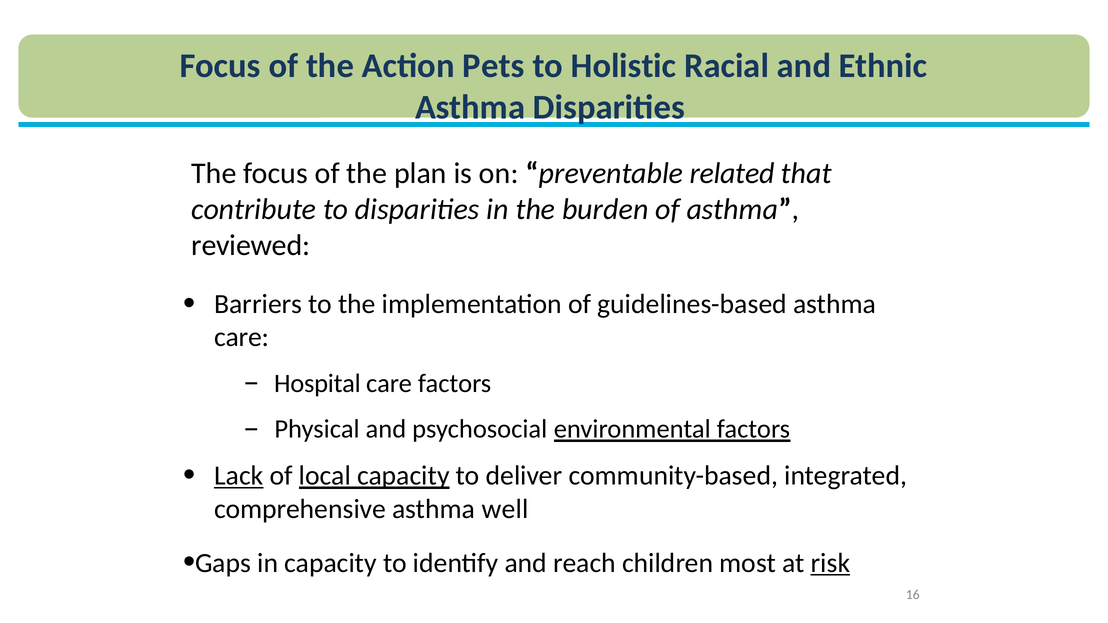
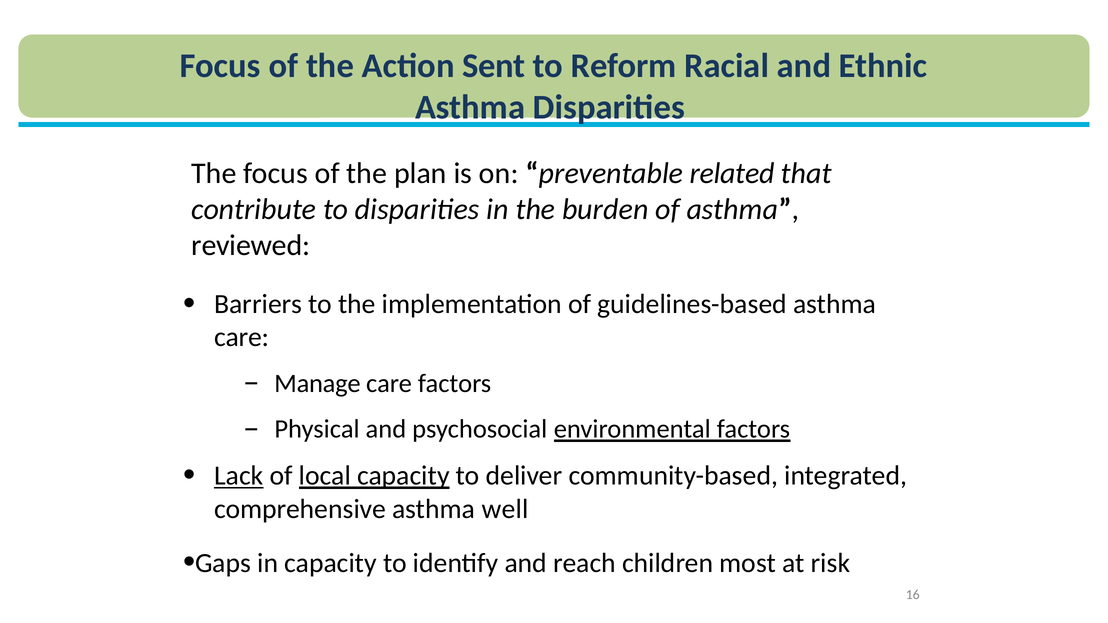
Pets: Pets -> Sent (494, 66)
Holistic: Holistic -> Reform (624, 66)
Hospital: Hospital -> Manage (317, 384)
risk underline: present -> none (830, 563)
